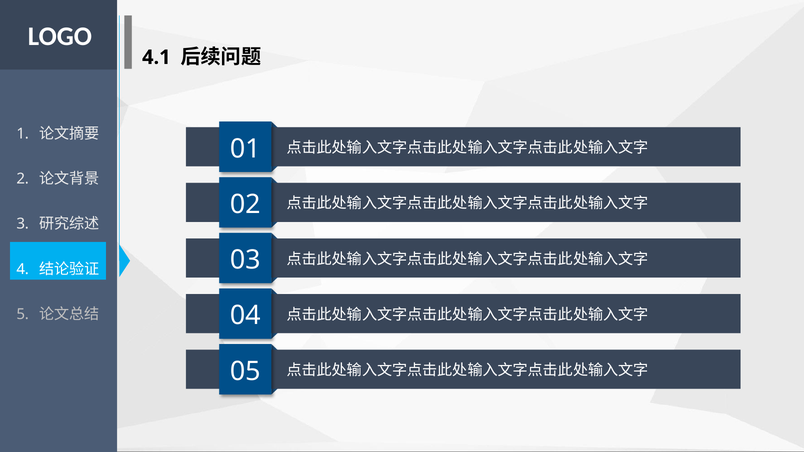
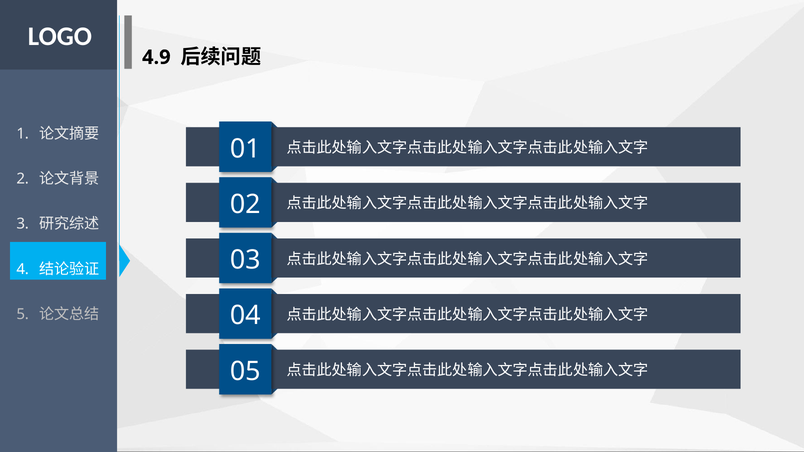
4.1: 4.1 -> 4.9 (156, 57)
